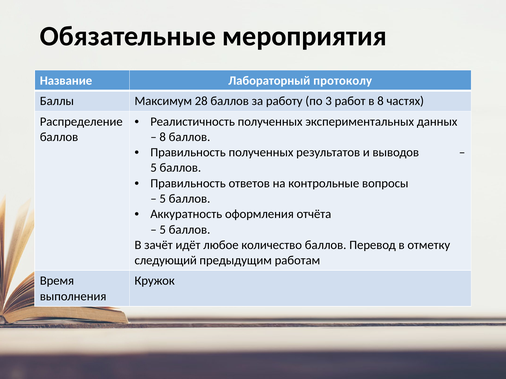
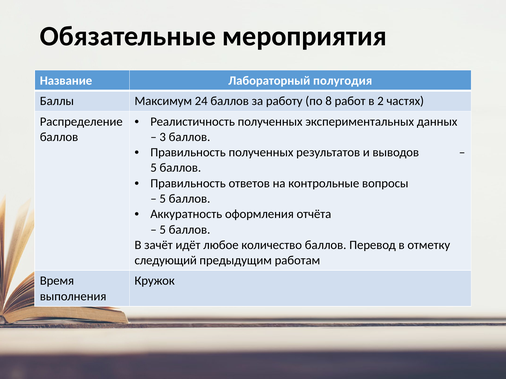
протоколу: протоколу -> полугодия (343, 81)
28: 28 -> 24 (201, 101)
3: 3 -> 8 (329, 101)
в 8: 8 -> 2 (380, 101)
8: 8 -> 3 (163, 137)
